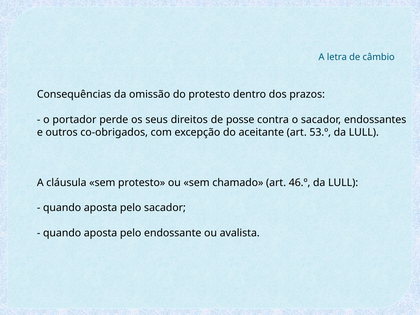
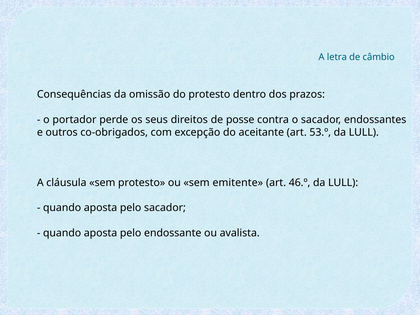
chamado: chamado -> emitente (238, 183)
